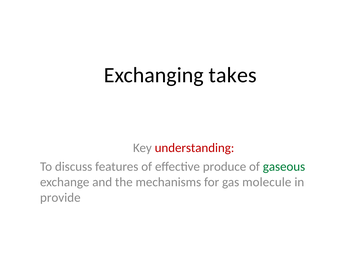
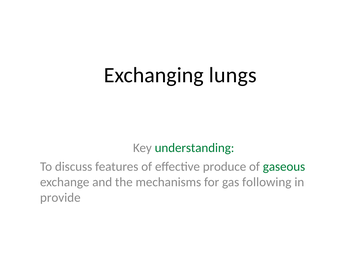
takes: takes -> lungs (233, 75)
understanding colour: red -> green (194, 148)
molecule: molecule -> following (267, 182)
